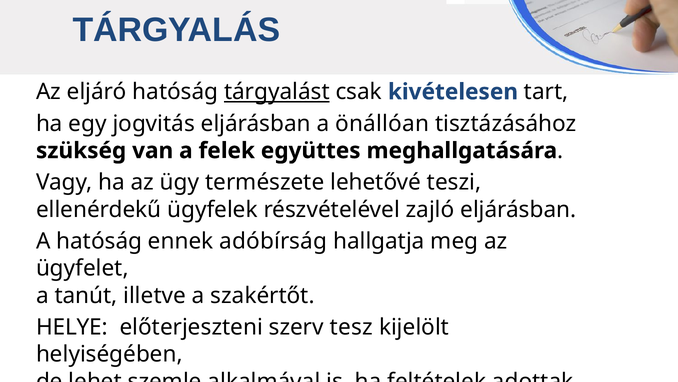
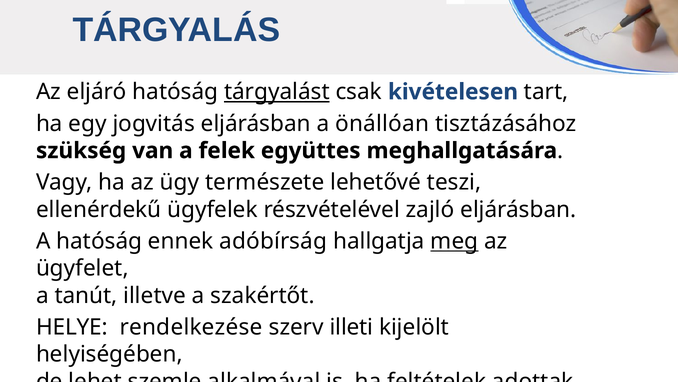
meg underline: none -> present (454, 241)
előterjeszteni: előterjeszteni -> rendelkezése (191, 327)
tesz: tesz -> illeti (351, 327)
